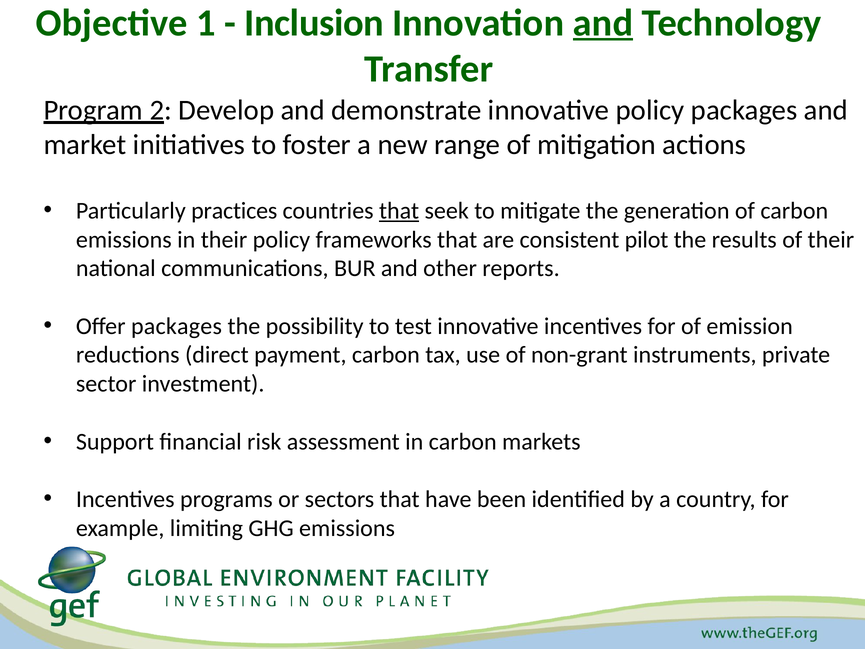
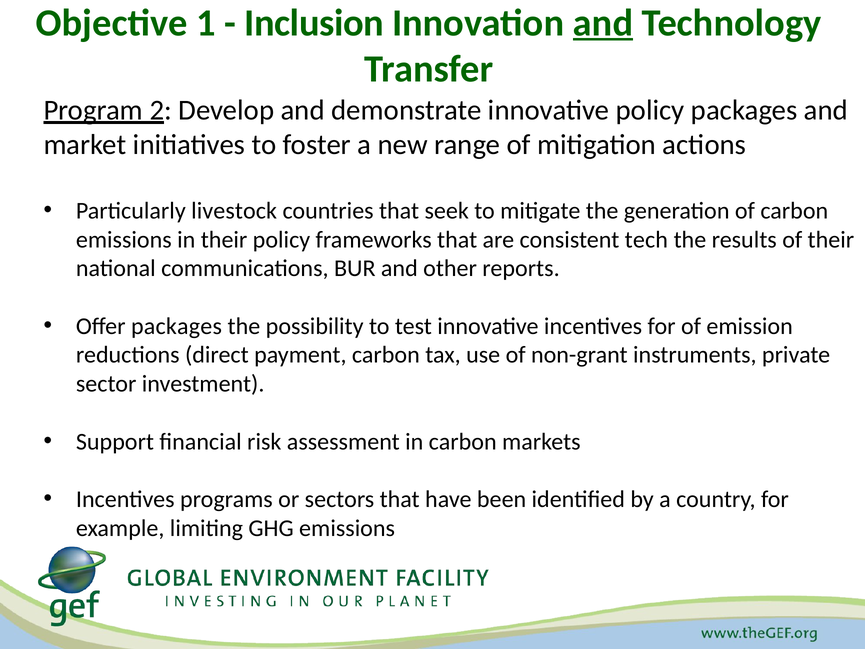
practices: practices -> livestock (234, 211)
that underline: present -> none (399, 211)
pilot: pilot -> tech (646, 240)
